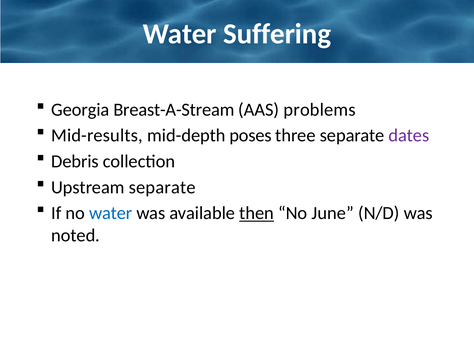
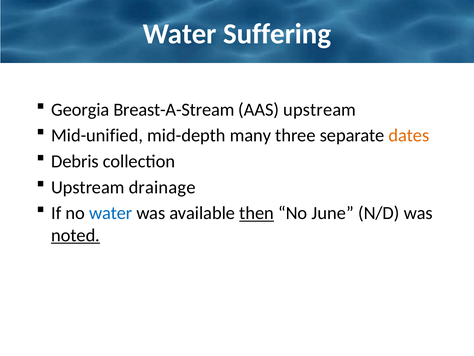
AAS problems: problems -> upstream (320, 110)
Mid-results: Mid-results -> Mid-unified (97, 135)
poses: poses -> many (250, 135)
dates colour: purple -> orange (409, 135)
Upstream separate: separate -> drainage (162, 187)
noted underline: none -> present (76, 235)
